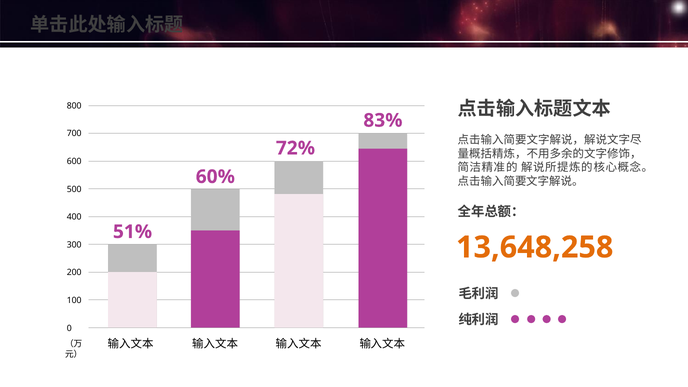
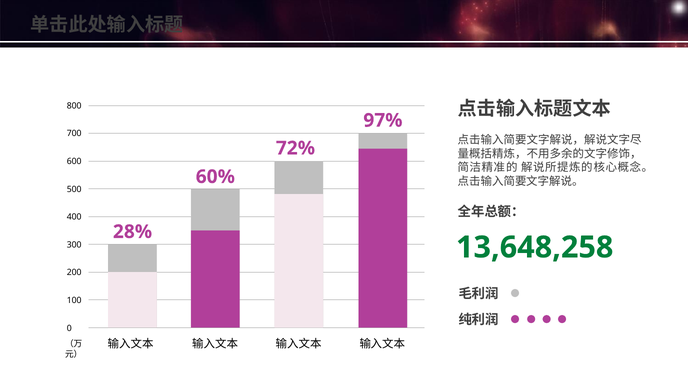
83%: 83% -> 97% (383, 120)
51%: 51% -> 28% (132, 232)
13,648,258 colour: orange -> green (535, 247)
